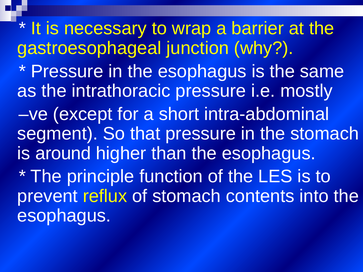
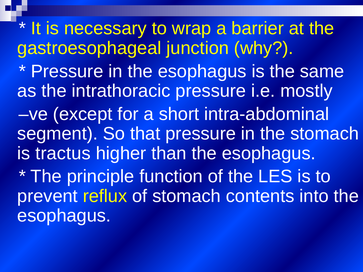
around: around -> tractus (63, 153)
